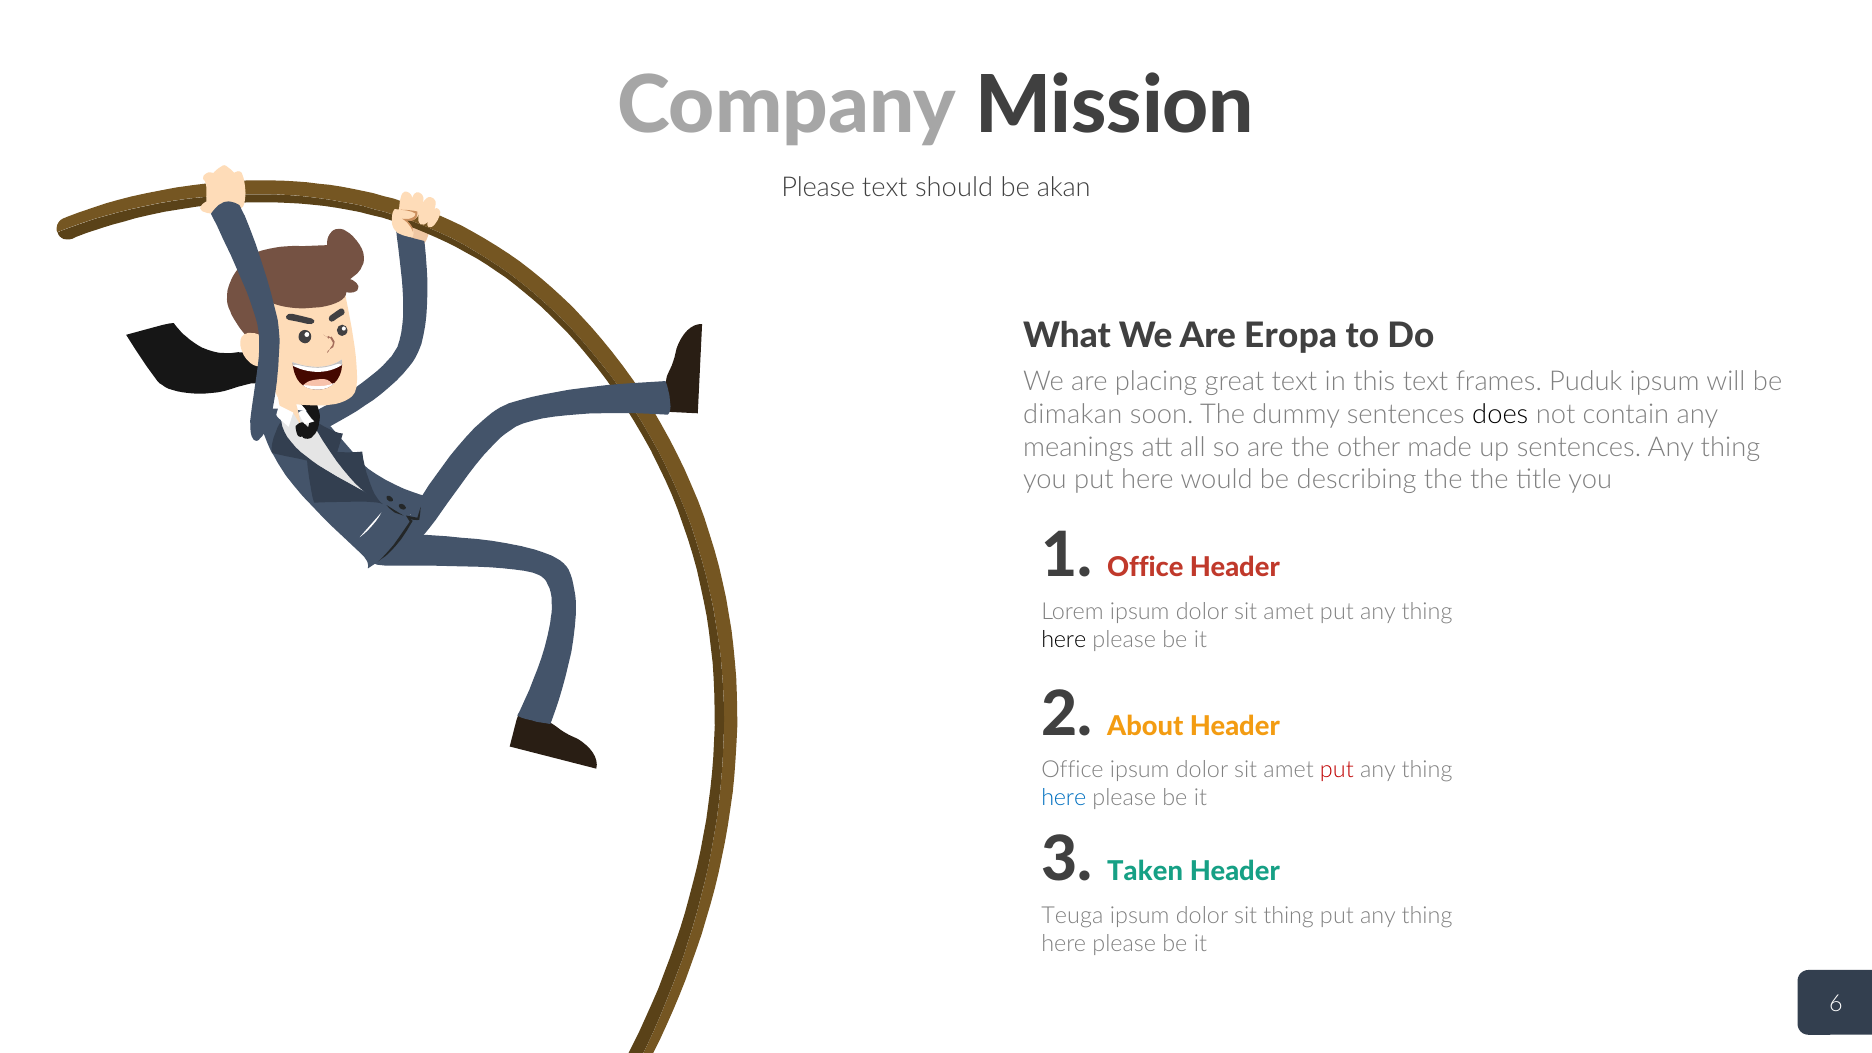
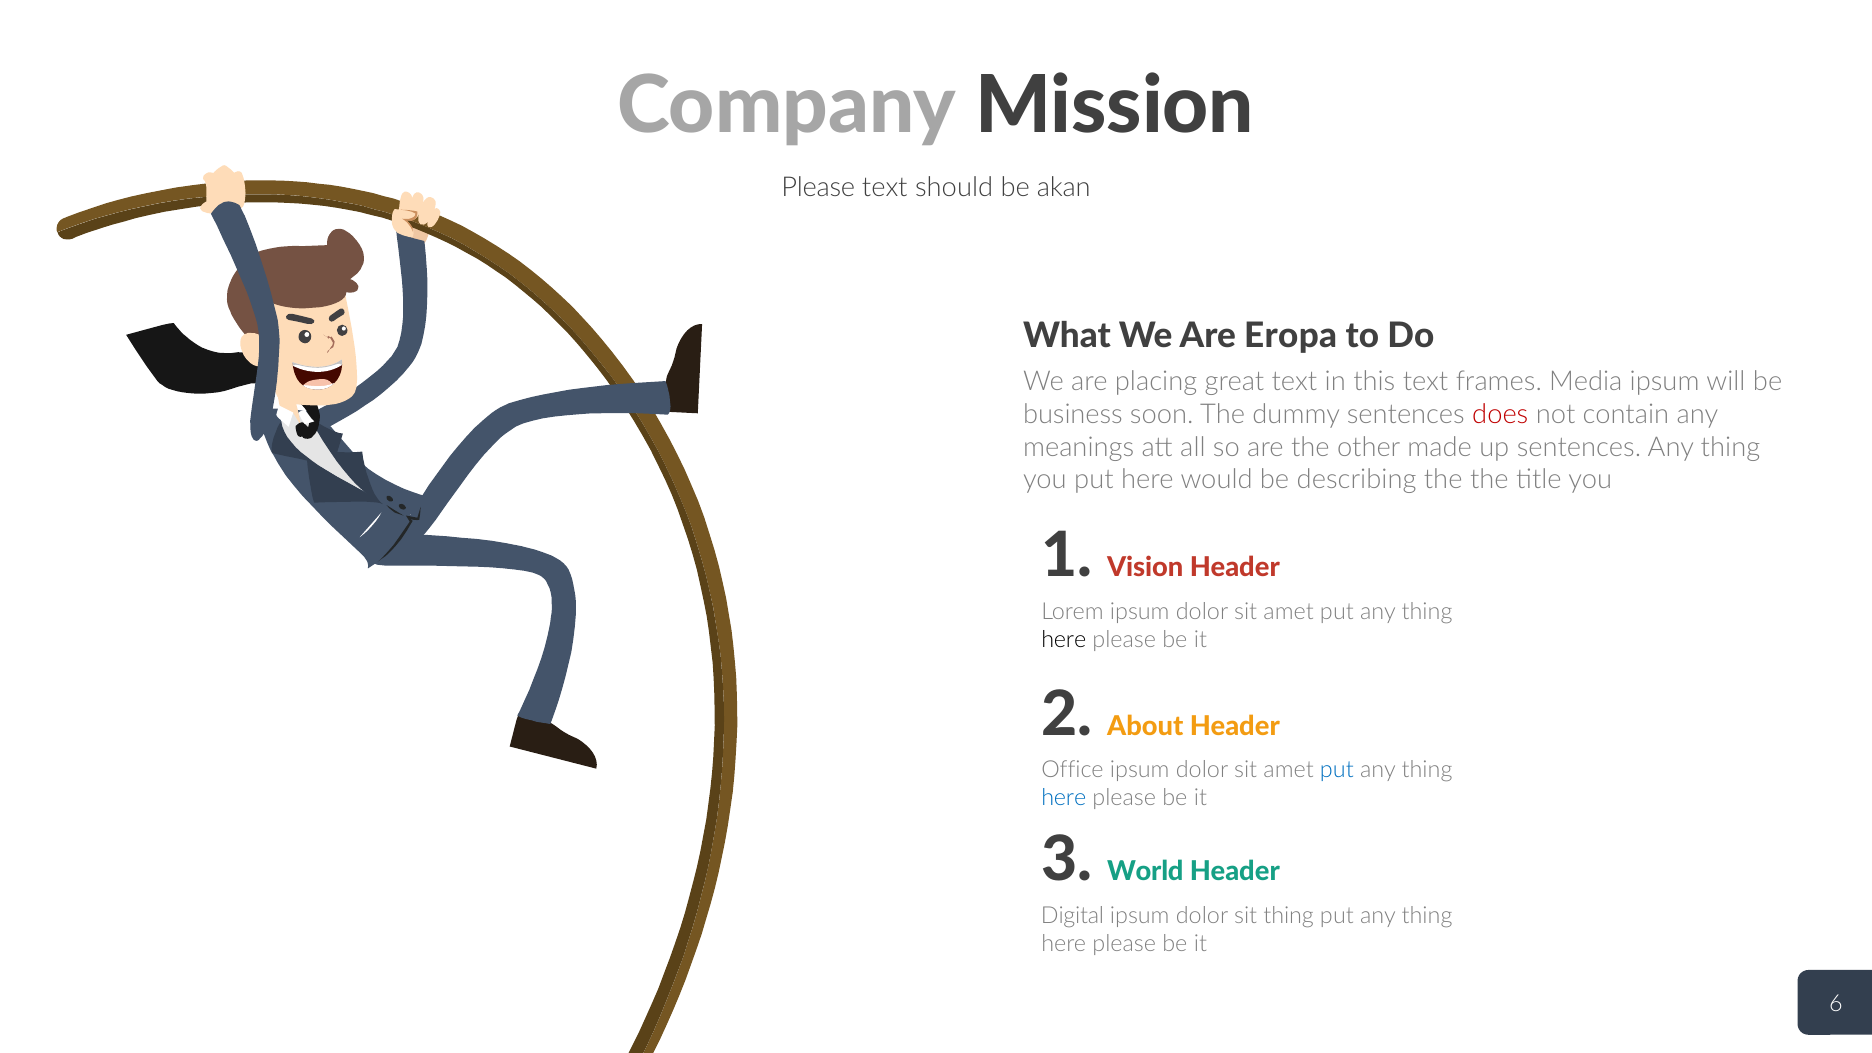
Puduk: Puduk -> Media (1586, 382)
dimakan: dimakan -> business (1073, 414)
does colour: black -> red (1500, 414)
1 Office: Office -> Vision (1145, 568)
put colour: red -> blue (1337, 770)
Taken: Taken -> World (1145, 872)
Teuga: Teuga -> Digital (1073, 916)
